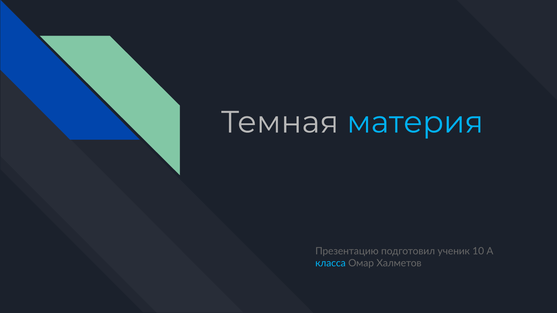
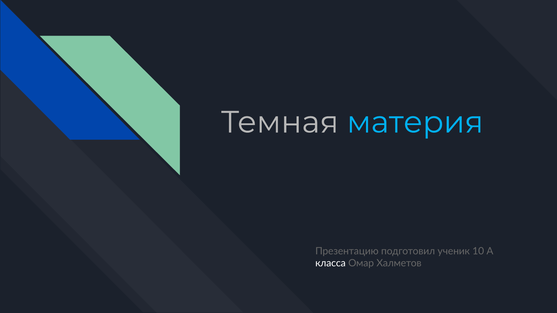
класса colour: light blue -> white (330, 263)
